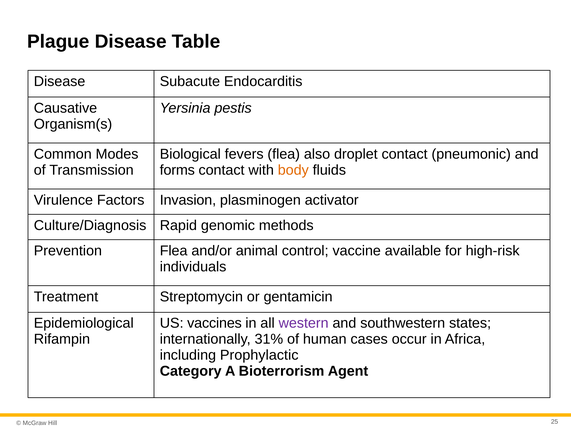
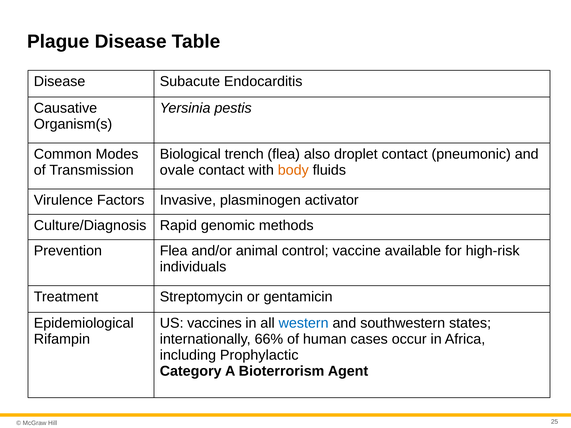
fevers: fevers -> trench (244, 154)
forms: forms -> ovale (177, 170)
Invasion: Invasion -> Invasive (188, 200)
western colour: purple -> blue (304, 323)
31%: 31% -> 66% (269, 339)
